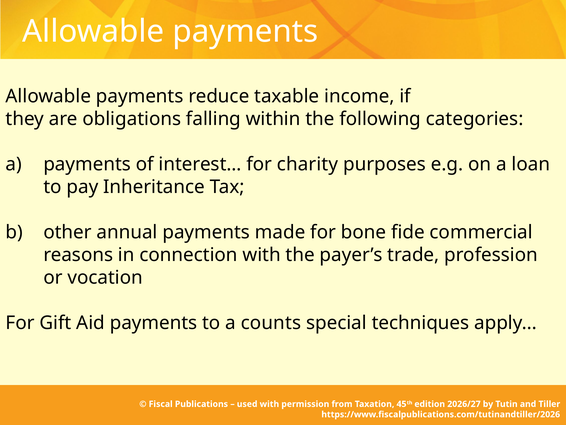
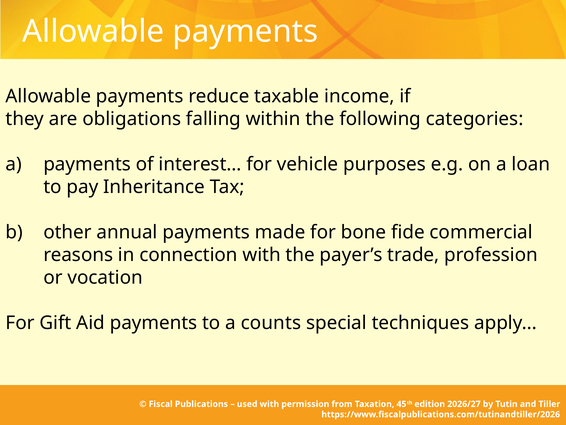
charity: charity -> vehicle (308, 164)
